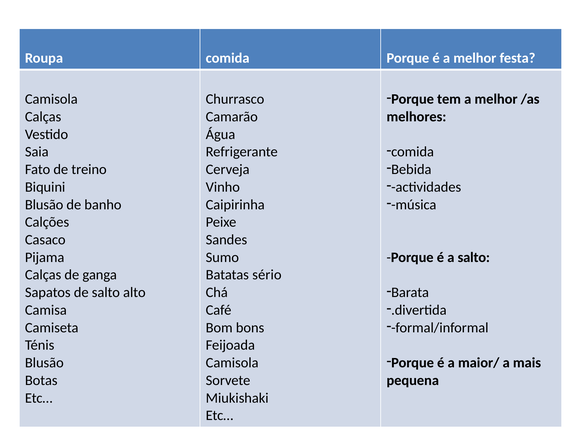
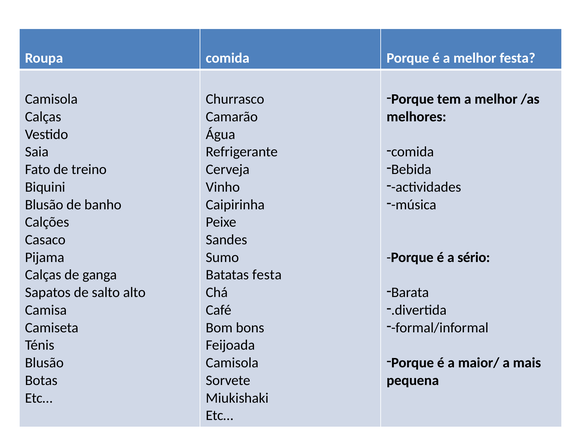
a salto: salto -> sério (474, 257)
Batatas sério: sério -> festa (267, 275)
